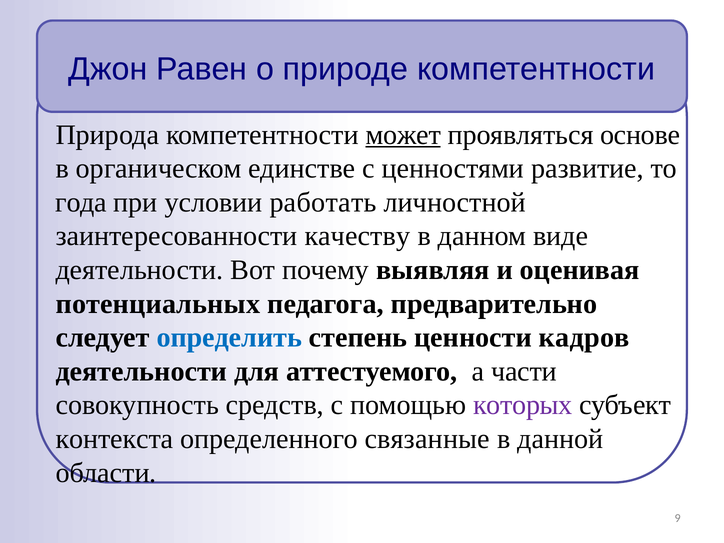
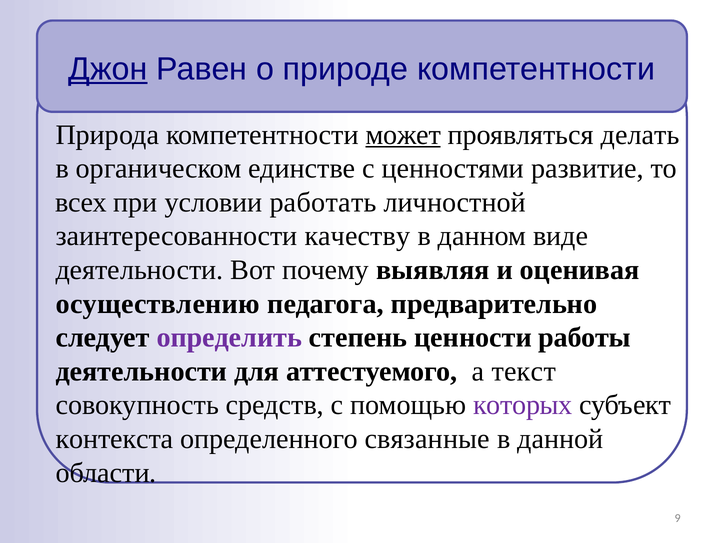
Джон underline: none -> present (108, 69)
основе: основе -> делать (640, 135)
года: года -> всех (81, 202)
потенциальных: потенциальных -> осуществлению (158, 304)
определить colour: blue -> purple (229, 338)
кадров: кадров -> работы (584, 338)
части: части -> текст (524, 371)
